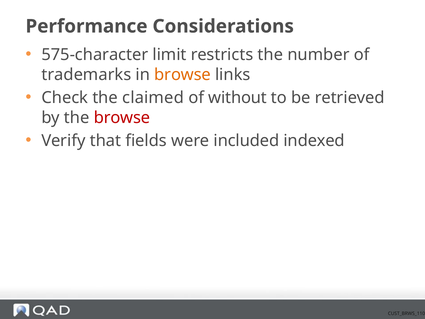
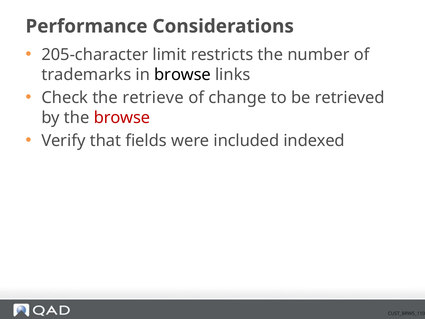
575-character: 575-character -> 205-character (95, 55)
browse colour: orange -> black (183, 74)
claimed: claimed -> retrieve (153, 98)
without: without -> change (237, 98)
